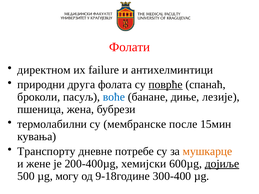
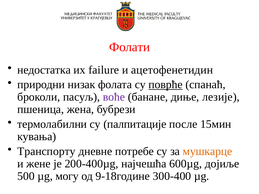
директном: директном -> недостатка (44, 70)
антихелминтици: антихелминтици -> ацетофенетидин (172, 70)
друга: друга -> низак (81, 85)
воће colour: blue -> purple (114, 97)
мембранскe: мембранскe -> палпитације (135, 124)
хемијски: хемијски -> најчешћа (144, 164)
дојиље underline: present -> none (222, 164)
